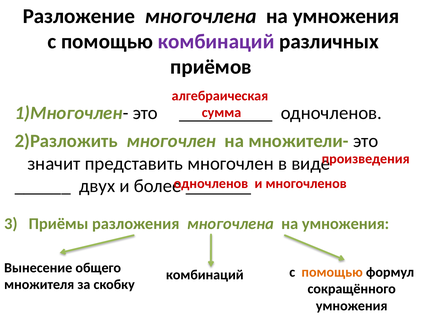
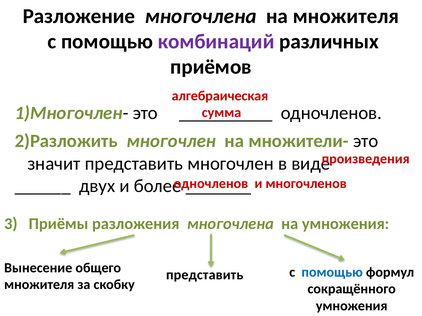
Разложение многочлена на умножения: умножения -> множителя (346, 16)
комбинаций: комбинаций -> представить (205, 275)
помощью colour: orange -> blue (332, 273)
